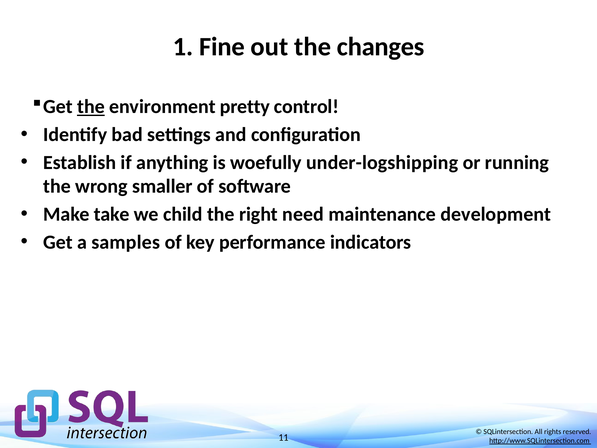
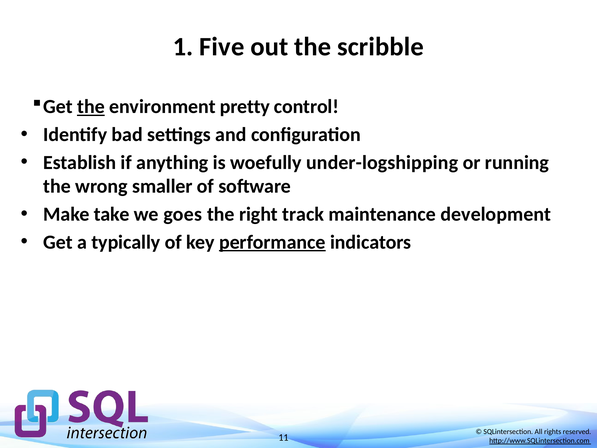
Fine: Fine -> Five (222, 47)
changes: changes -> scribble (380, 47)
child: child -> goes (183, 214)
need: need -> track (303, 214)
samples: samples -> typically (126, 242)
performance underline: none -> present (272, 242)
